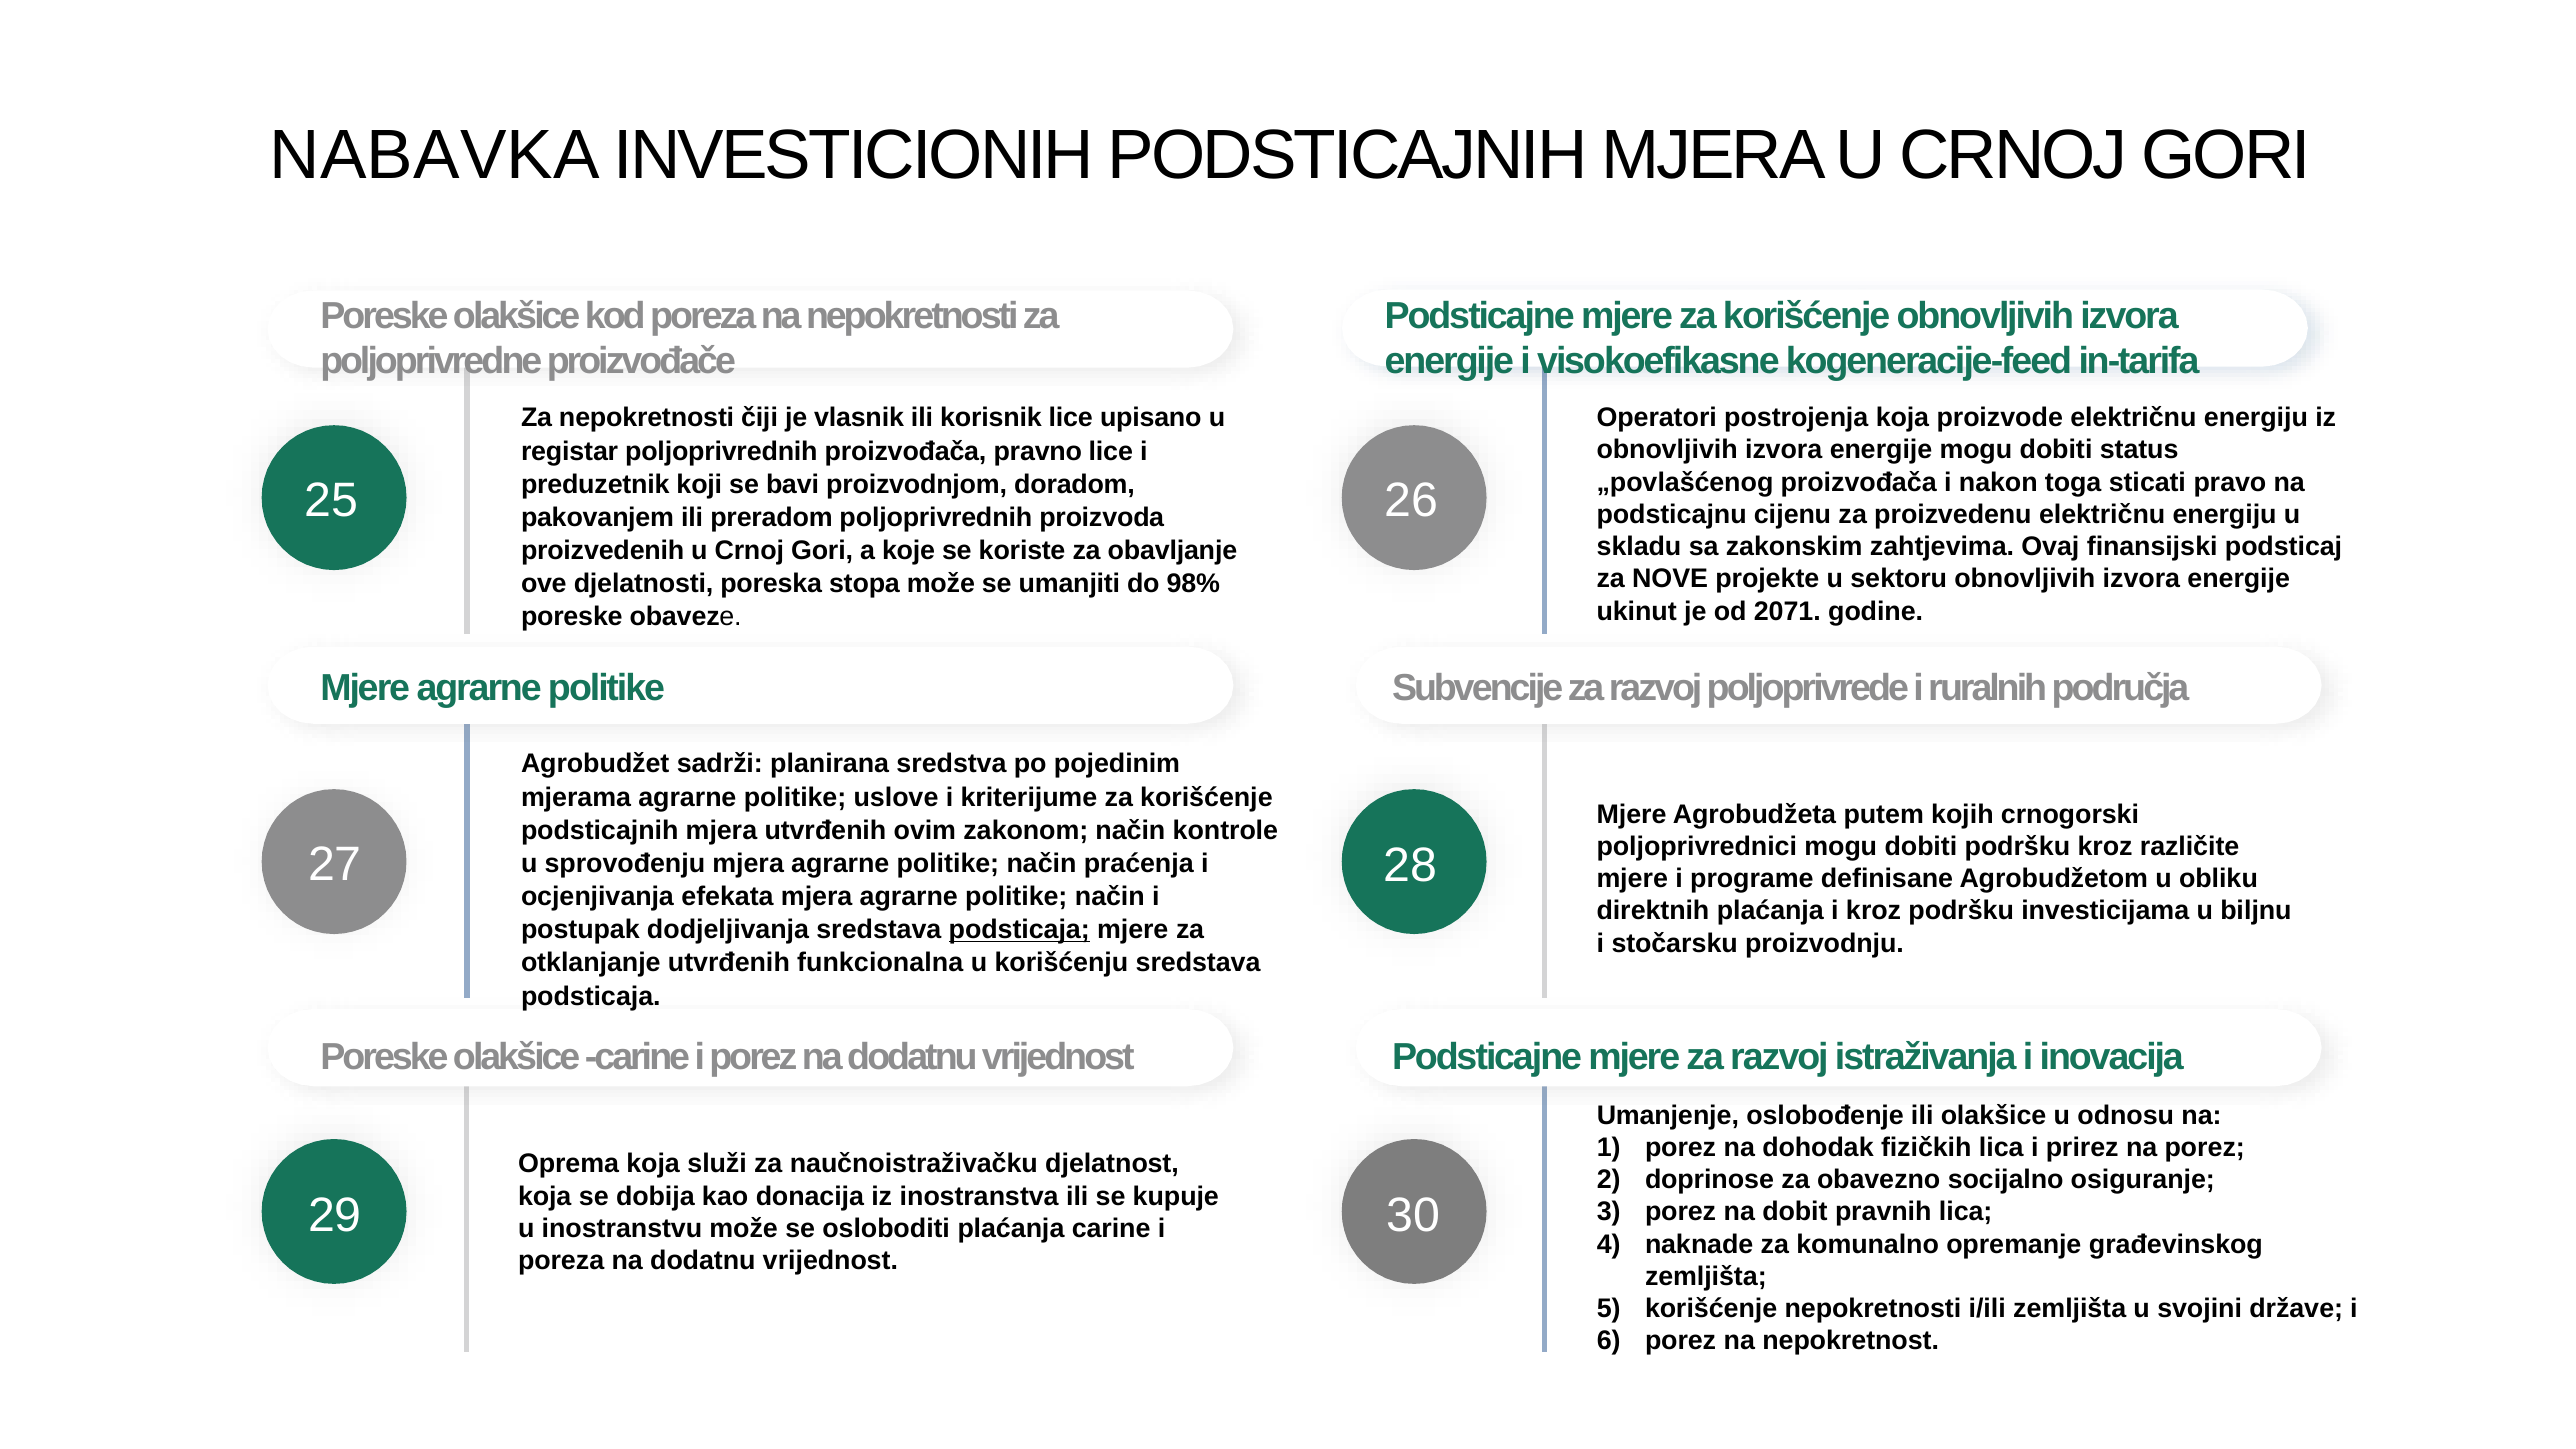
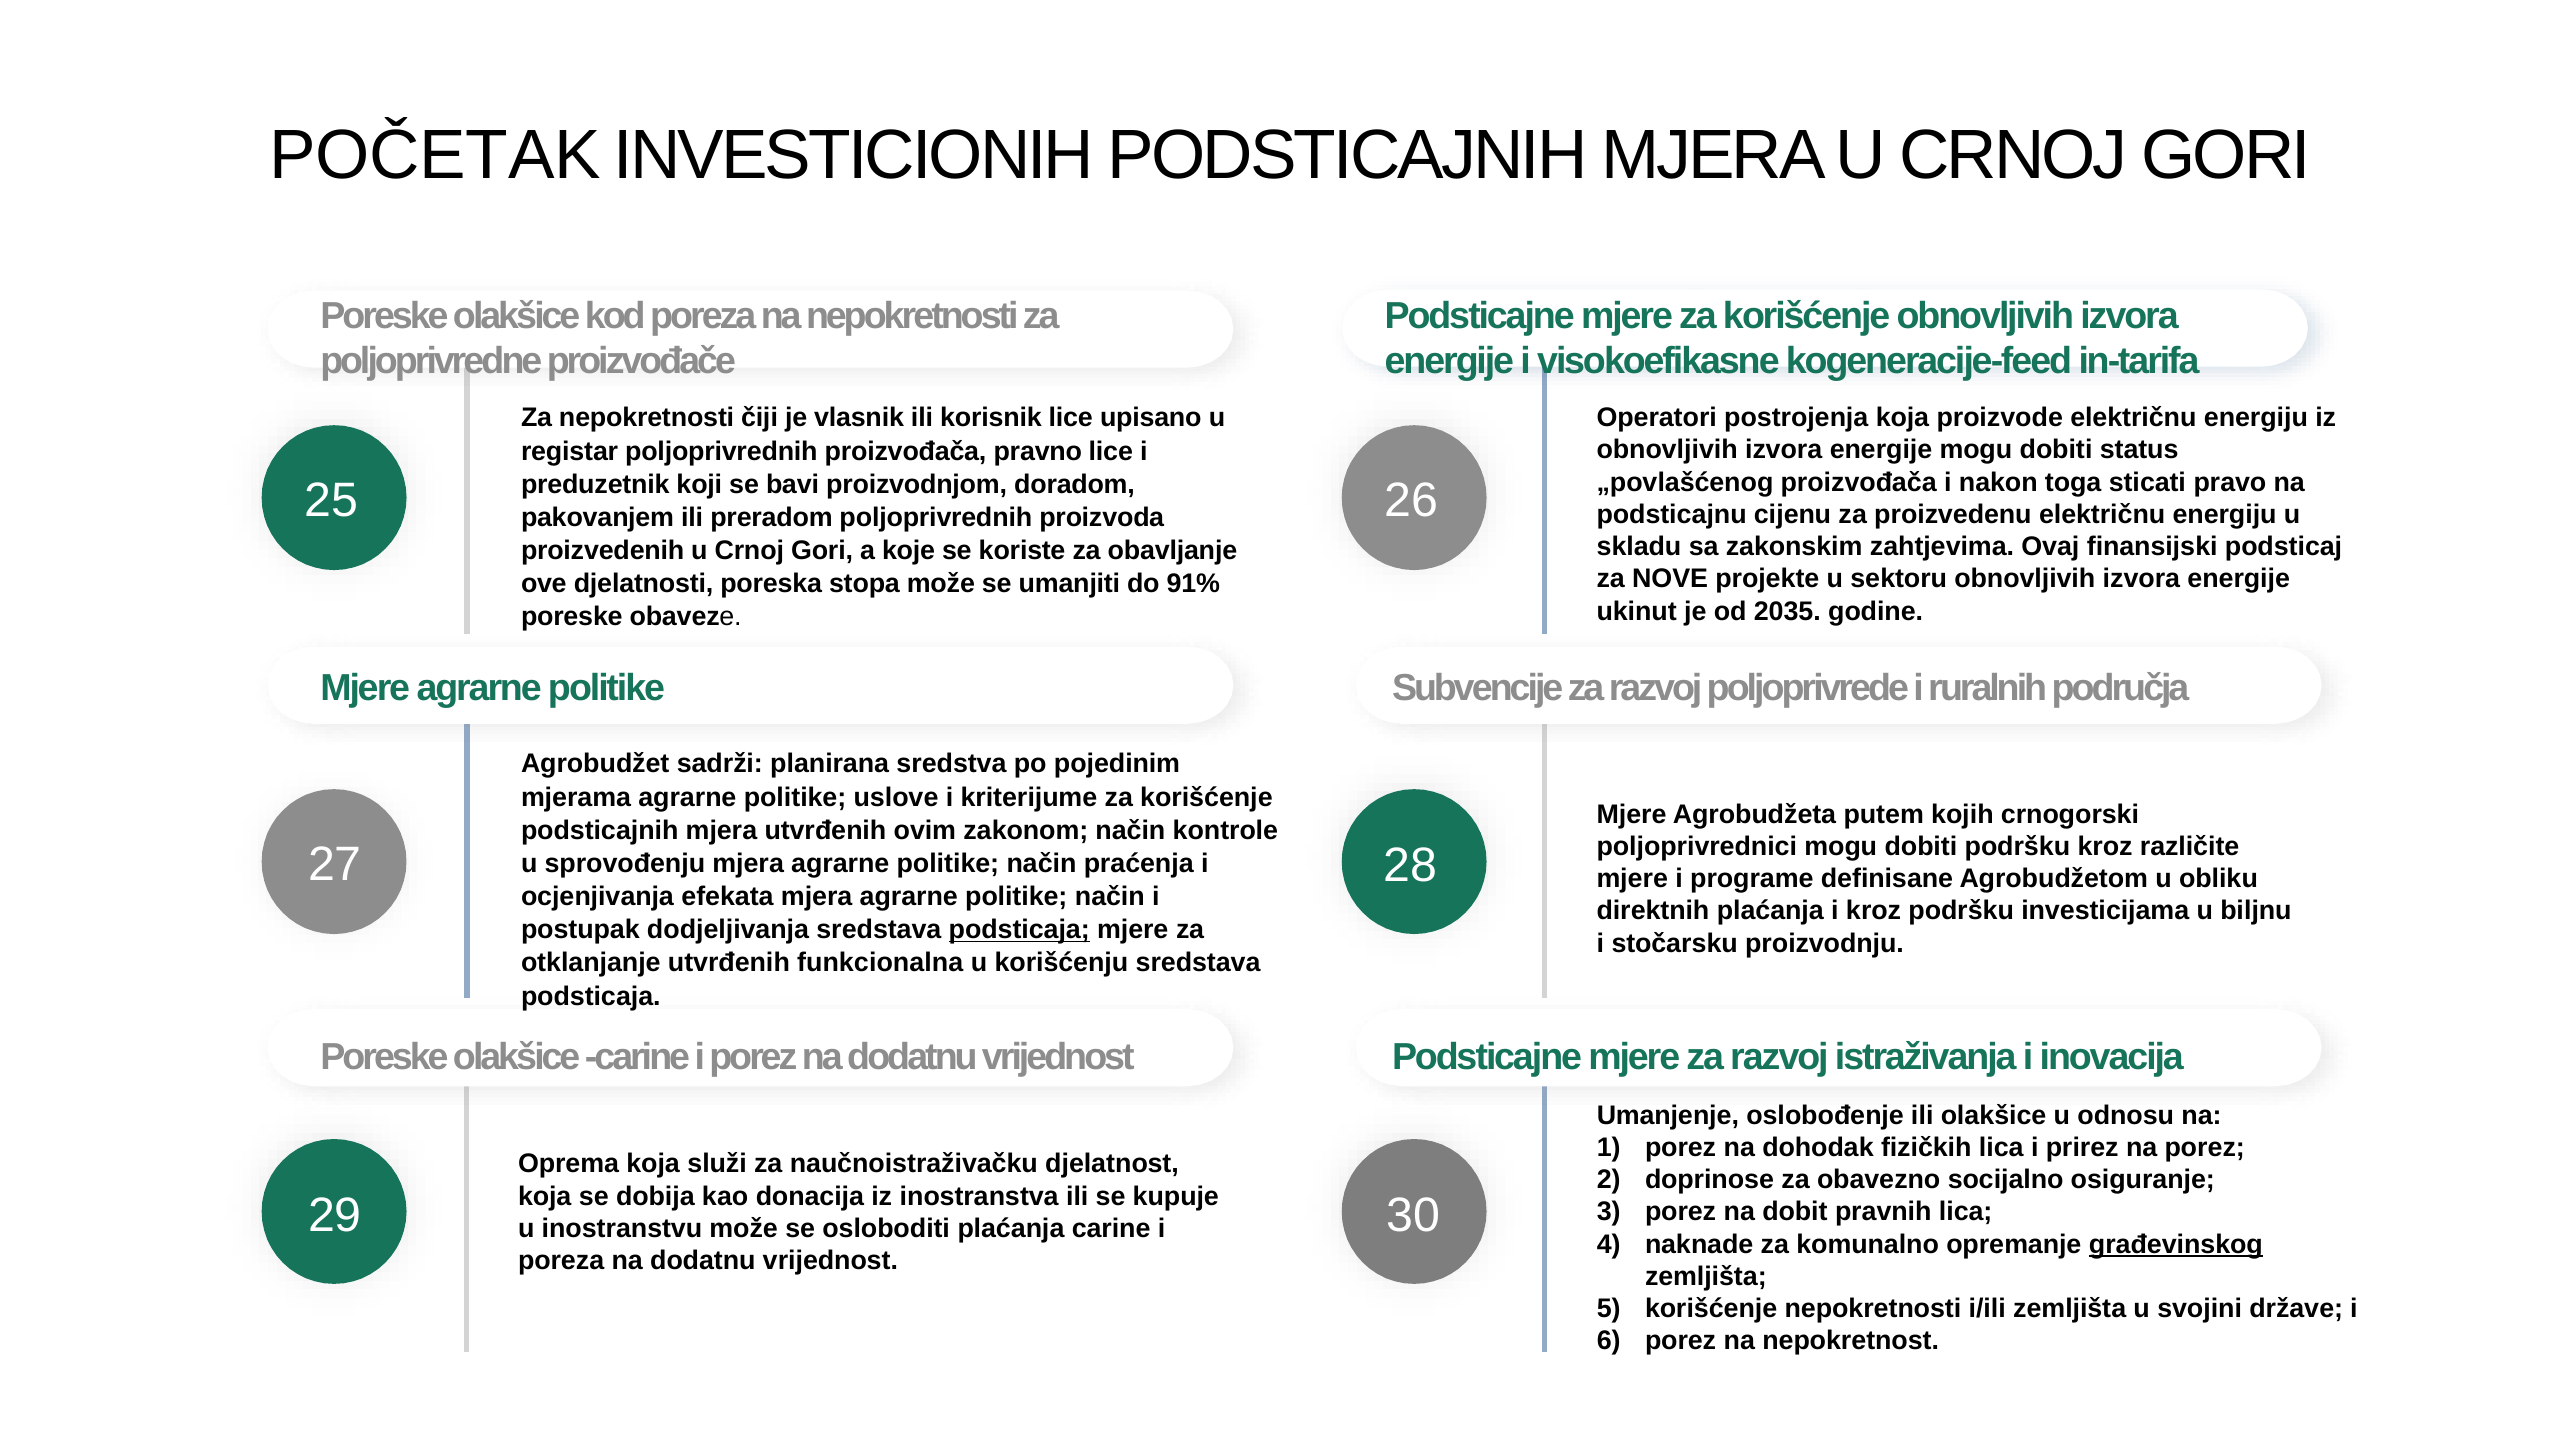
NABAVKA: NABAVKA -> POČETAK (435, 155)
98%: 98% -> 91% (1193, 584)
2071: 2071 -> 2035 (1787, 611)
građevinskog underline: none -> present (2176, 1244)
